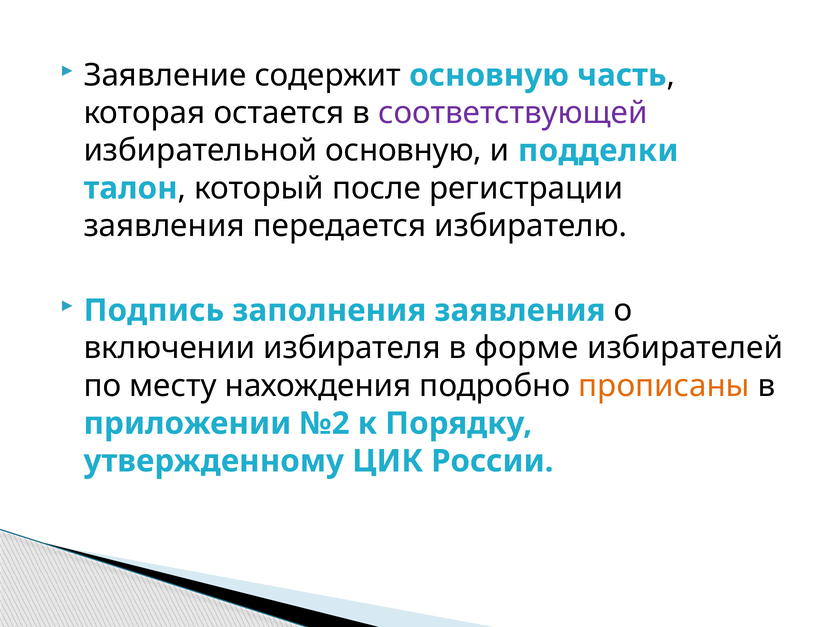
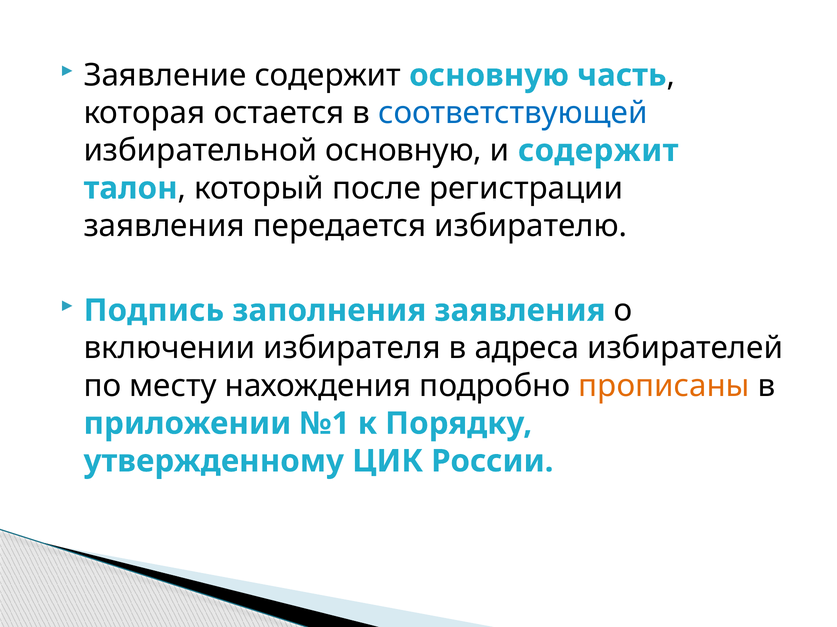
соответствующей colour: purple -> blue (513, 113)
и подделки: подделки -> содержит (598, 151)
форме: форме -> адреса (527, 349)
№2: №2 -> №1 (325, 424)
